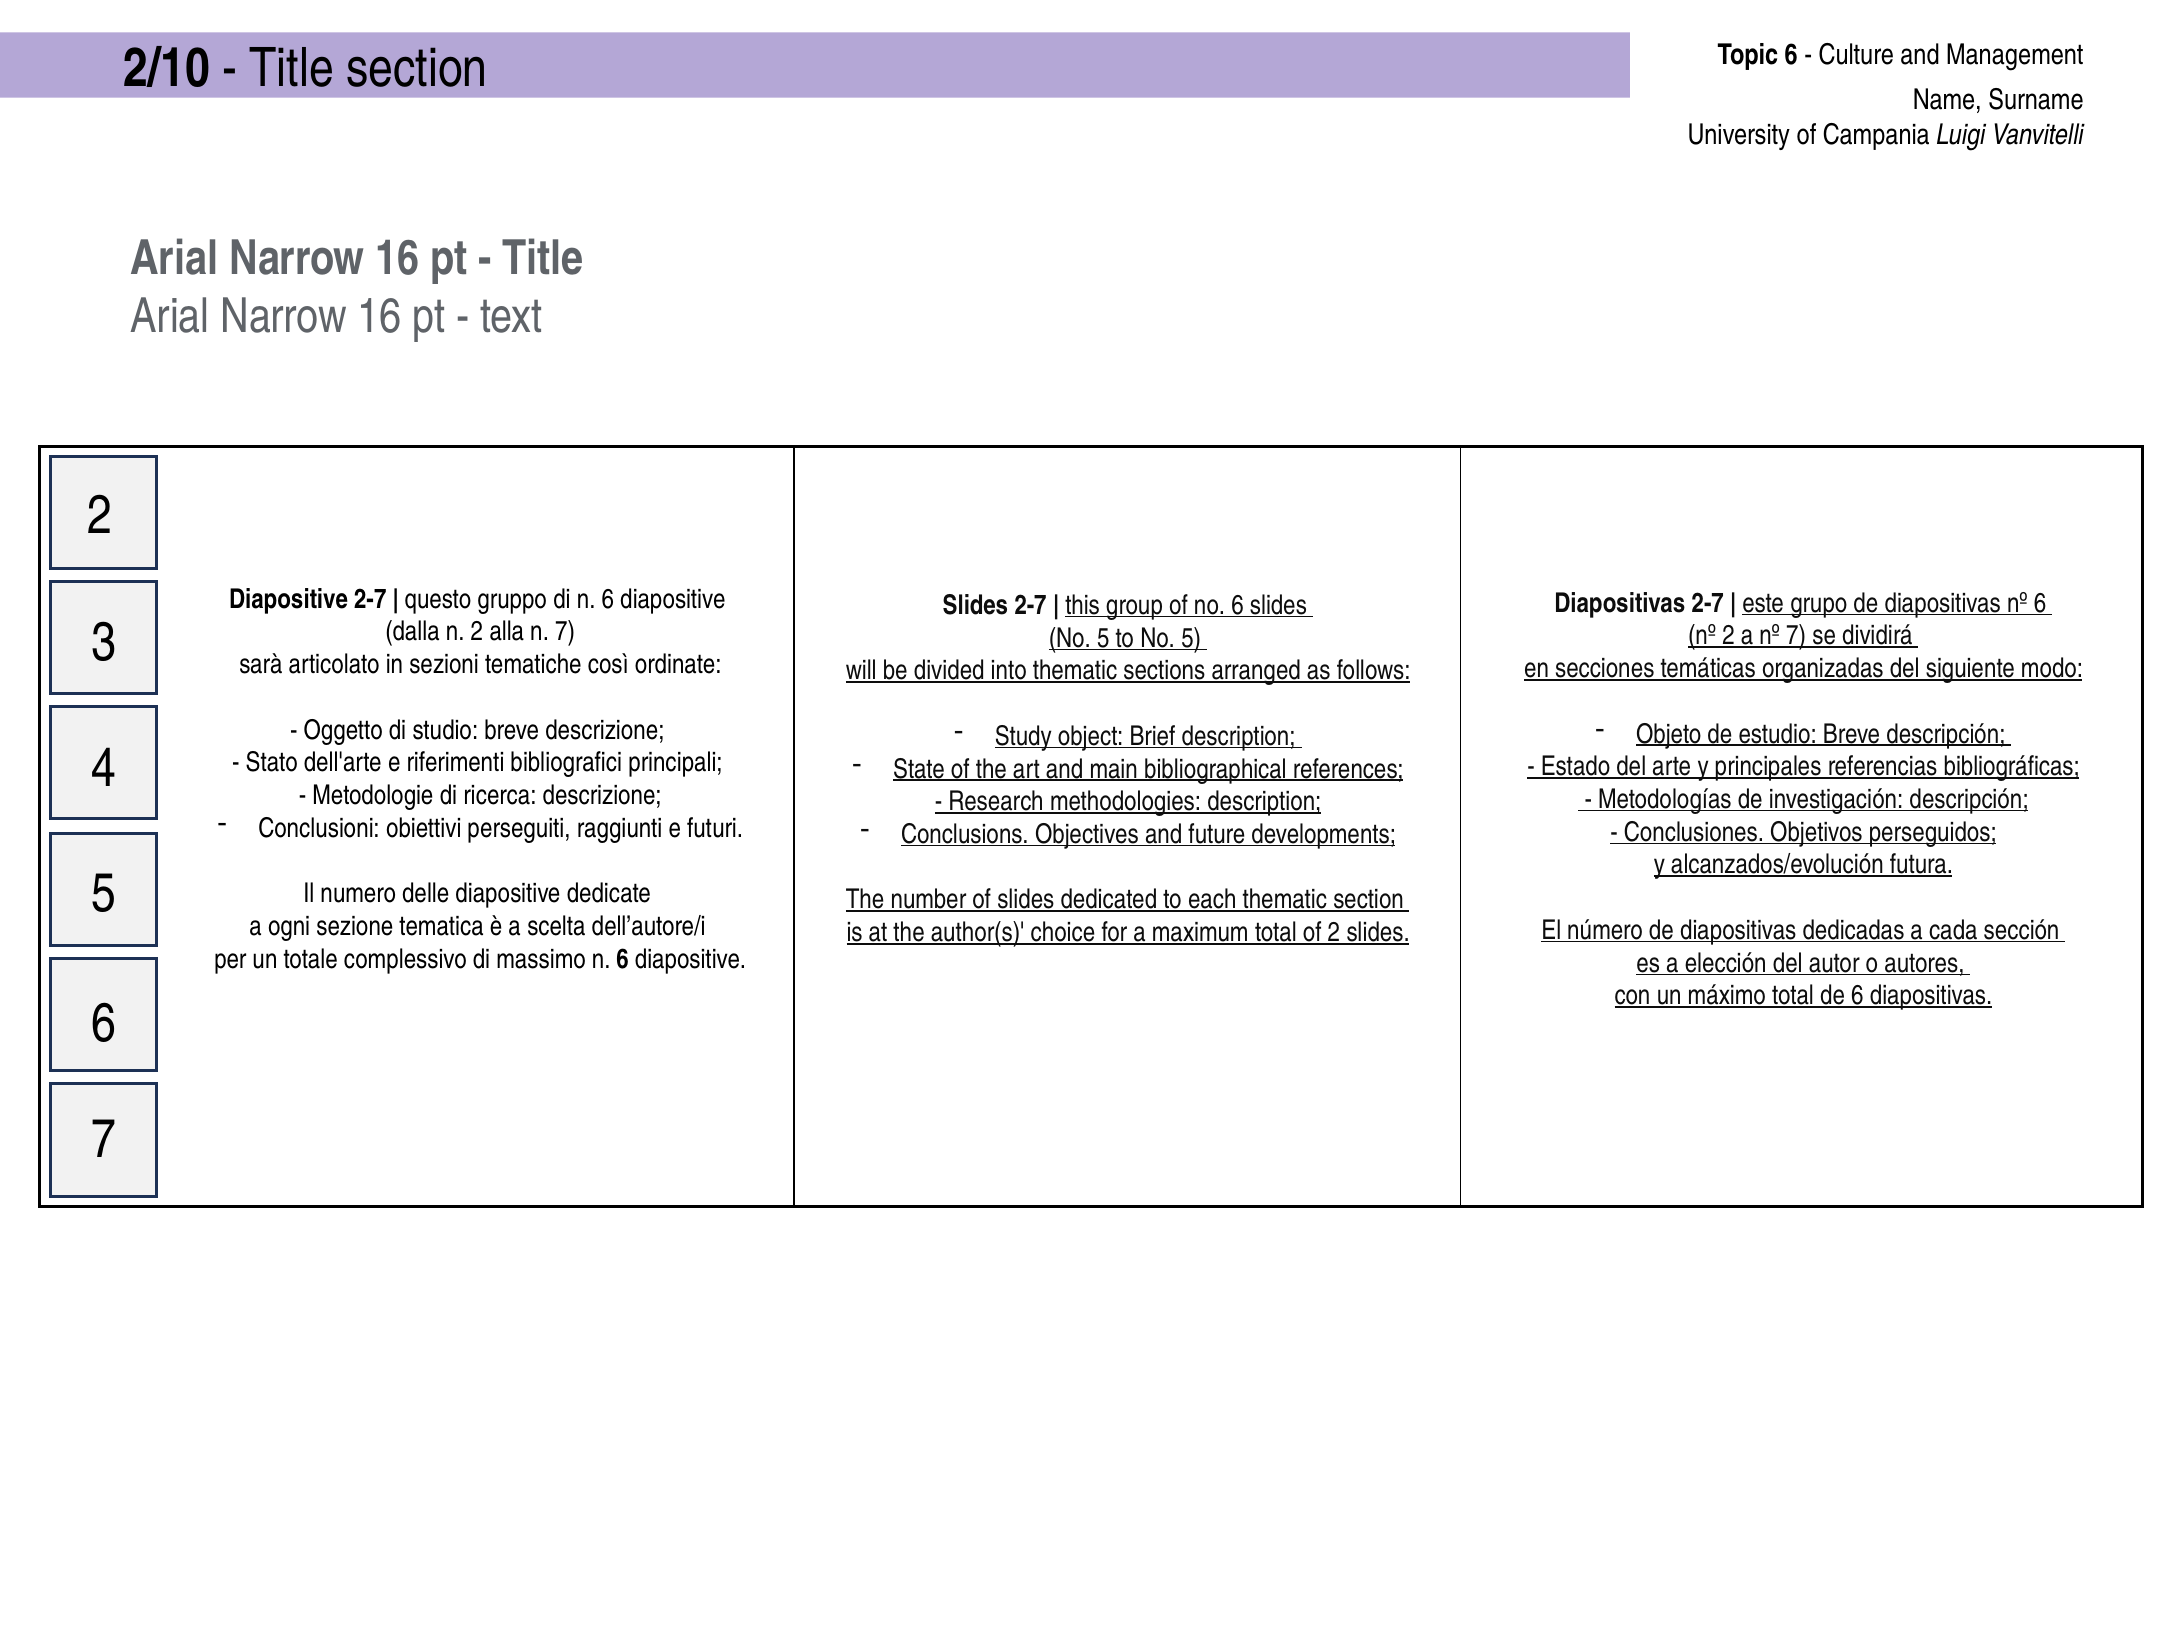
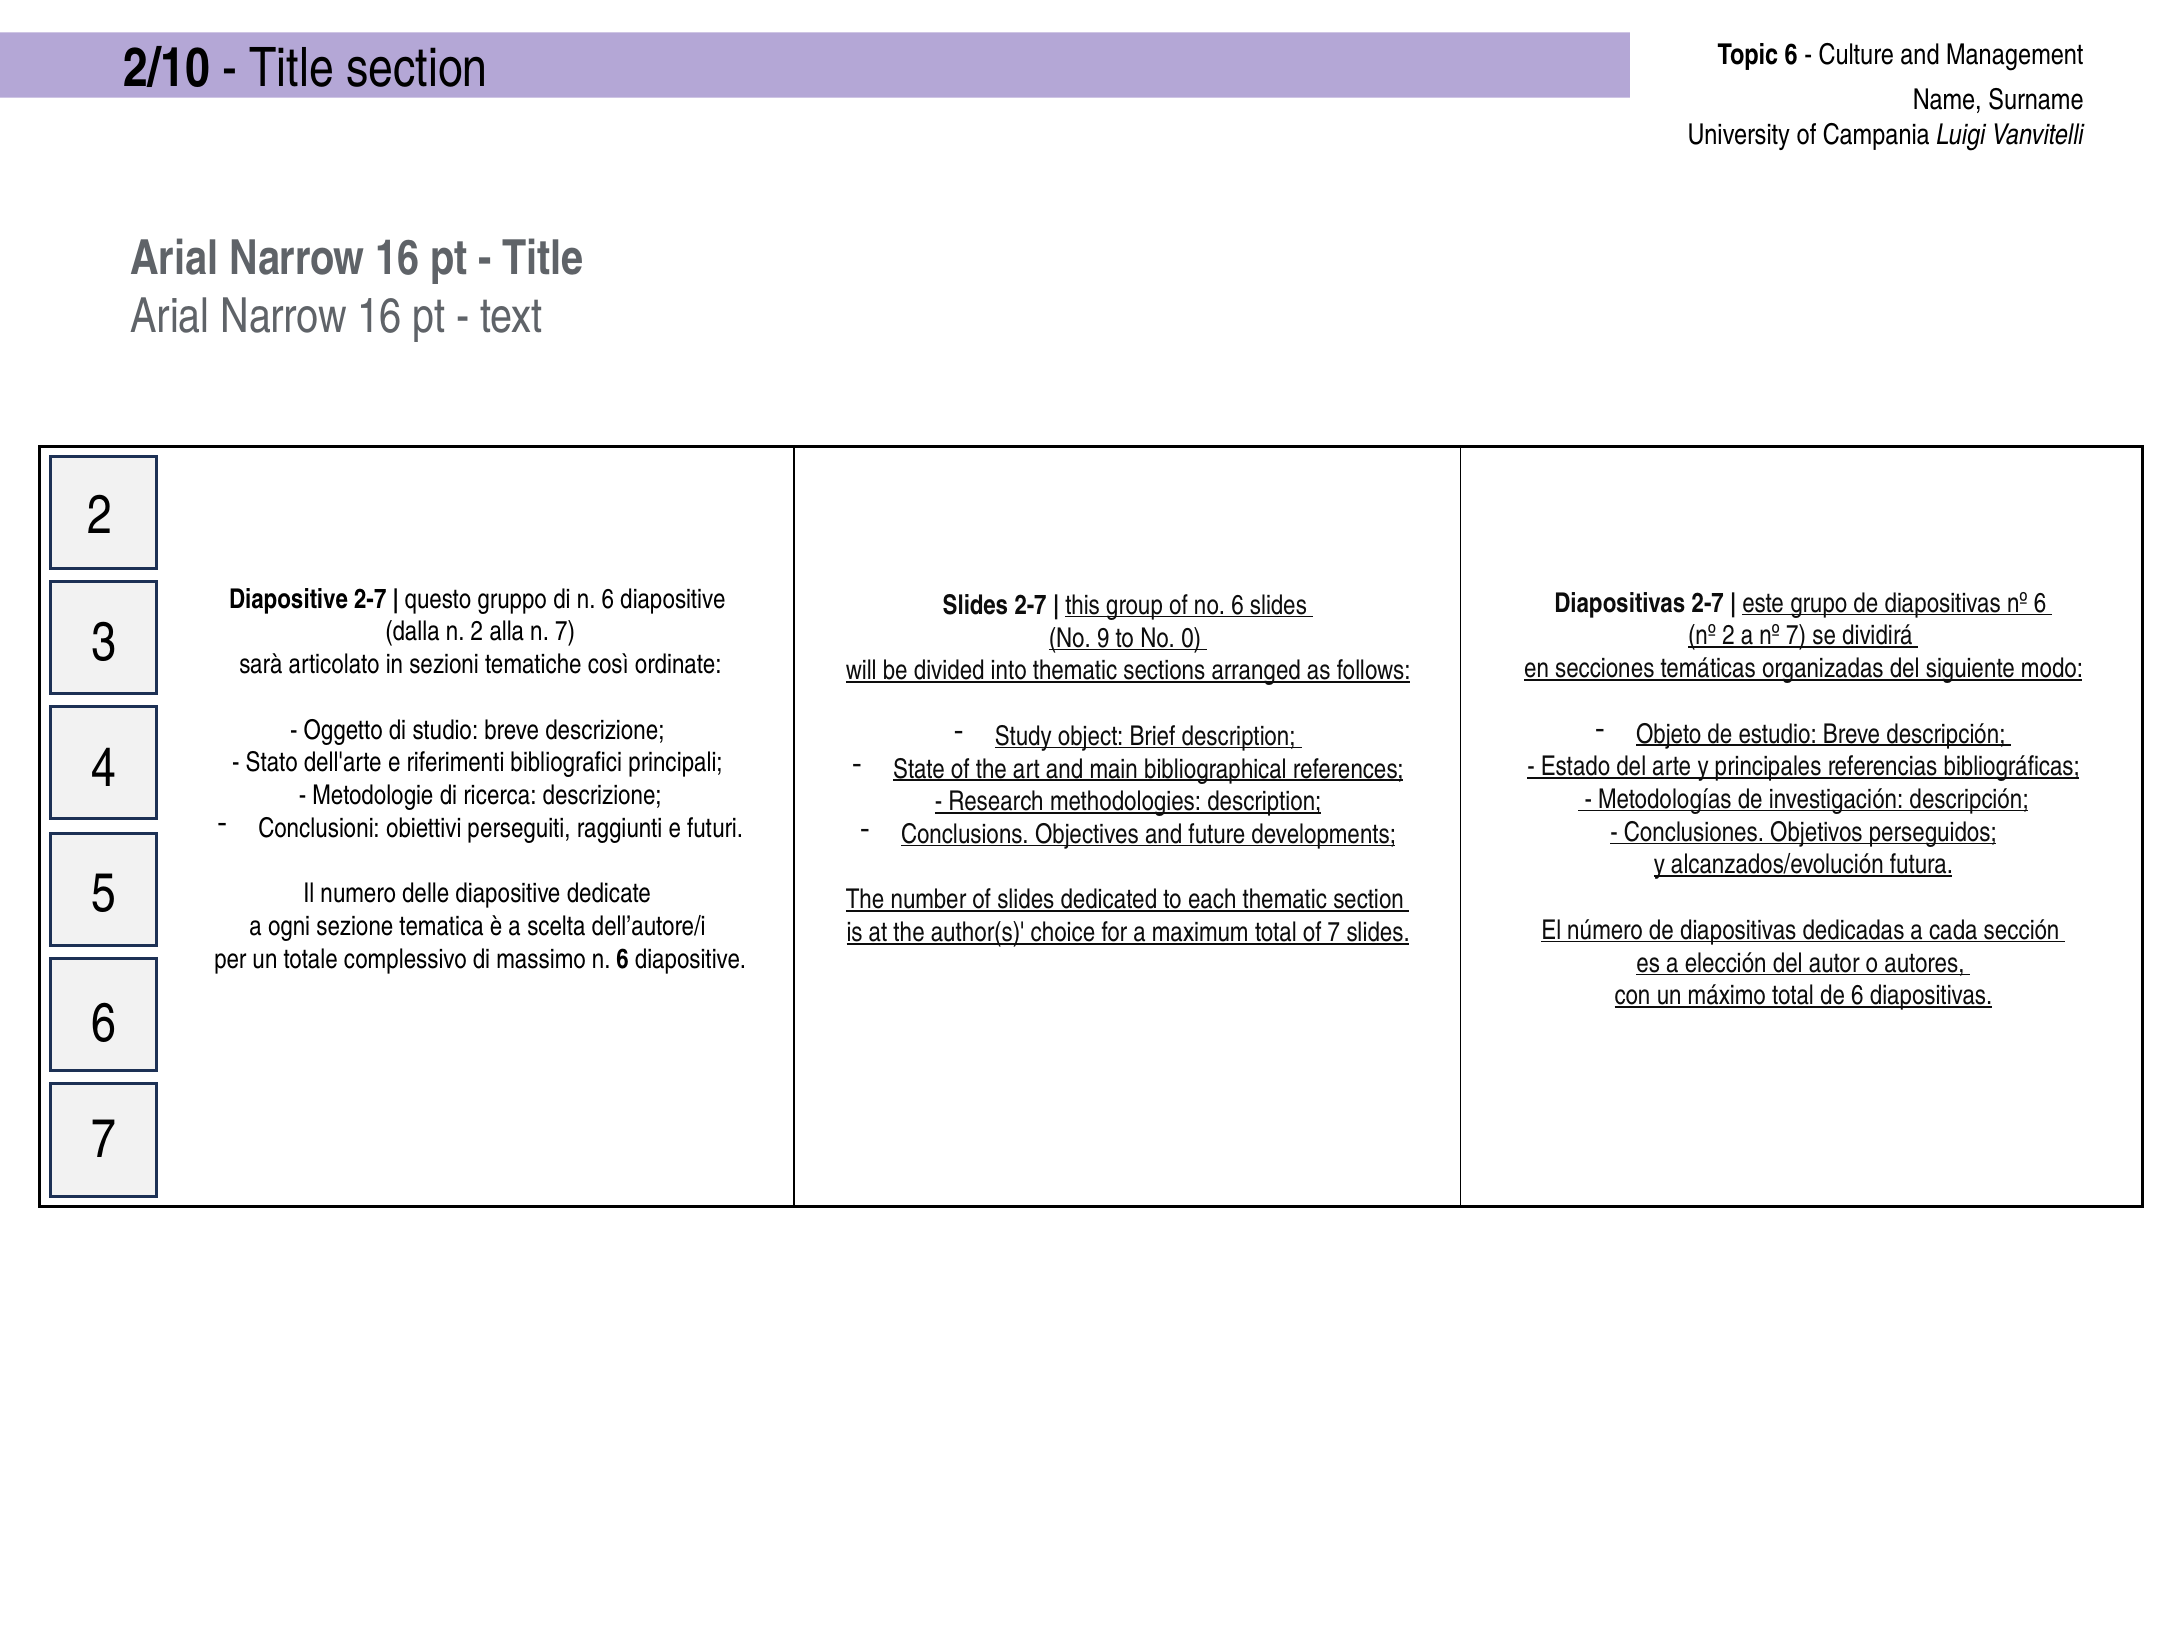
5: 5 -> 9 (1103, 638)
to No 5: 5 -> 0 (1191, 638)
of 2: 2 -> 7 (1334, 933)
